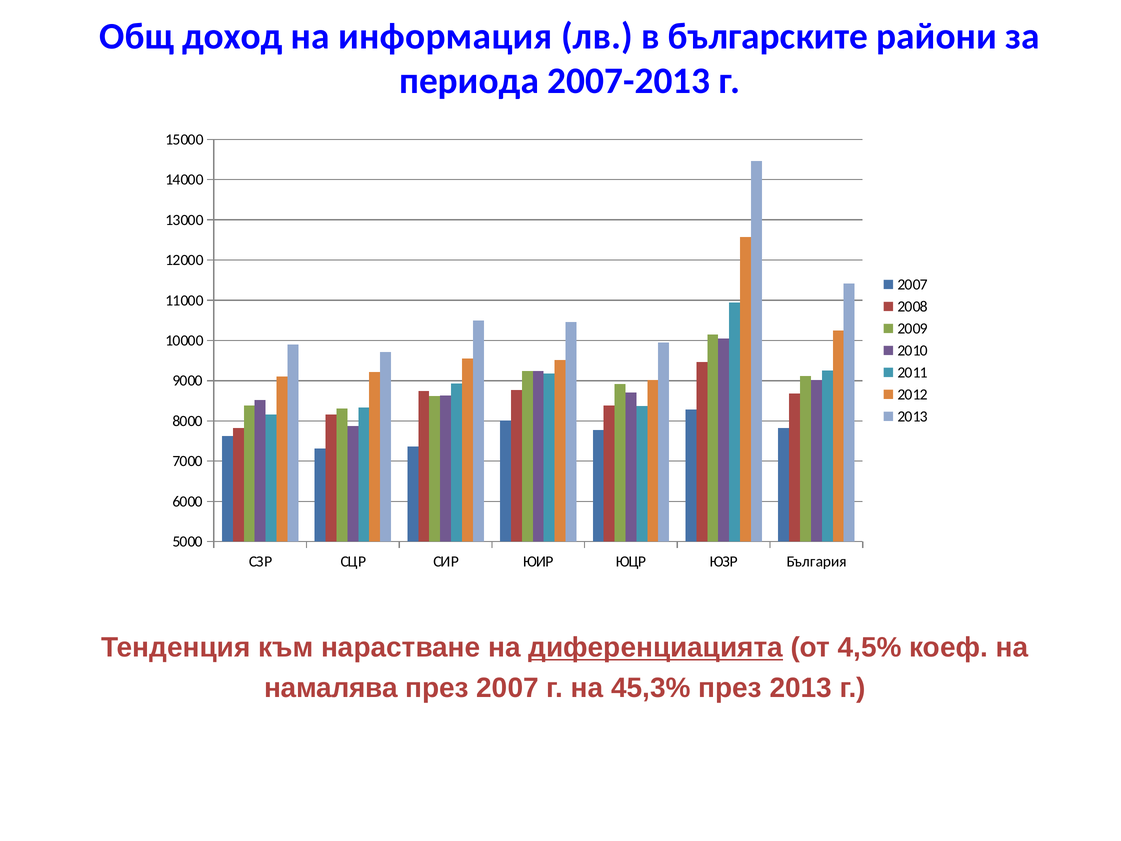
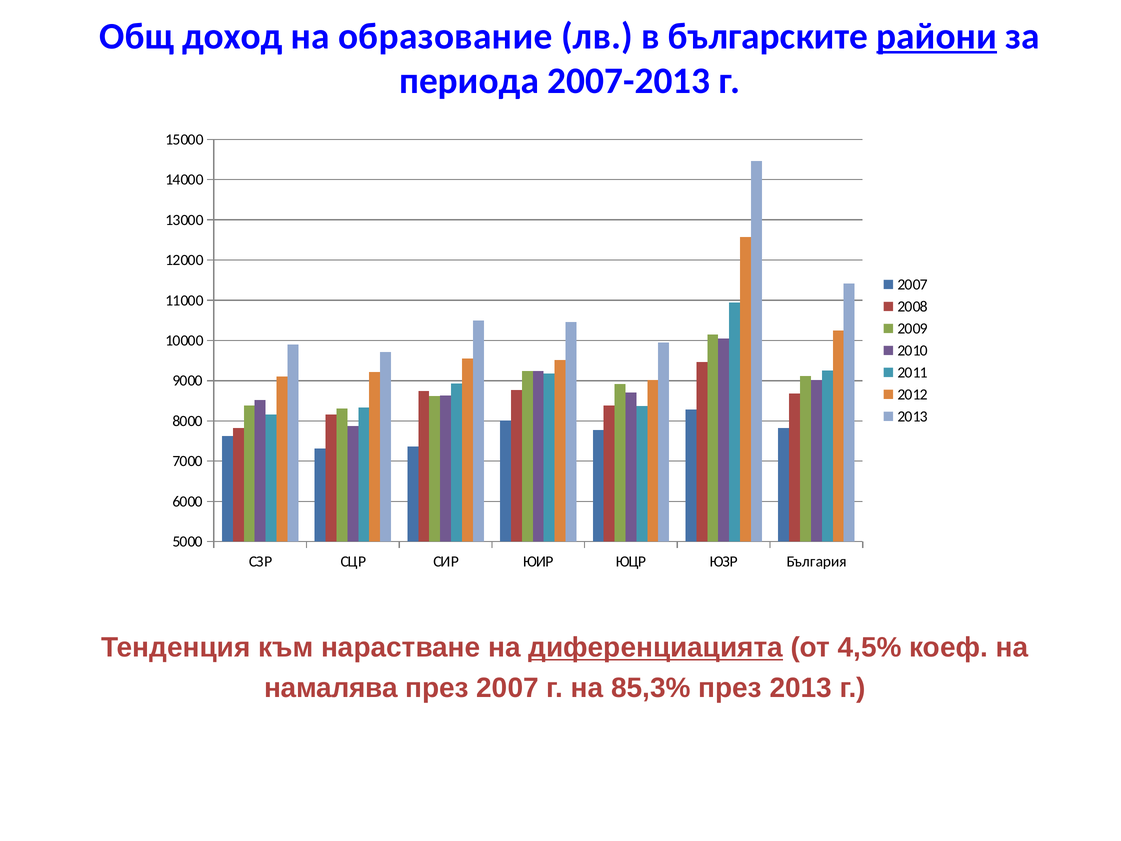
информация: информация -> образование (445, 36)
райони underline: none -> present (937, 36)
45,3%: 45,3% -> 85,3% (651, 688)
